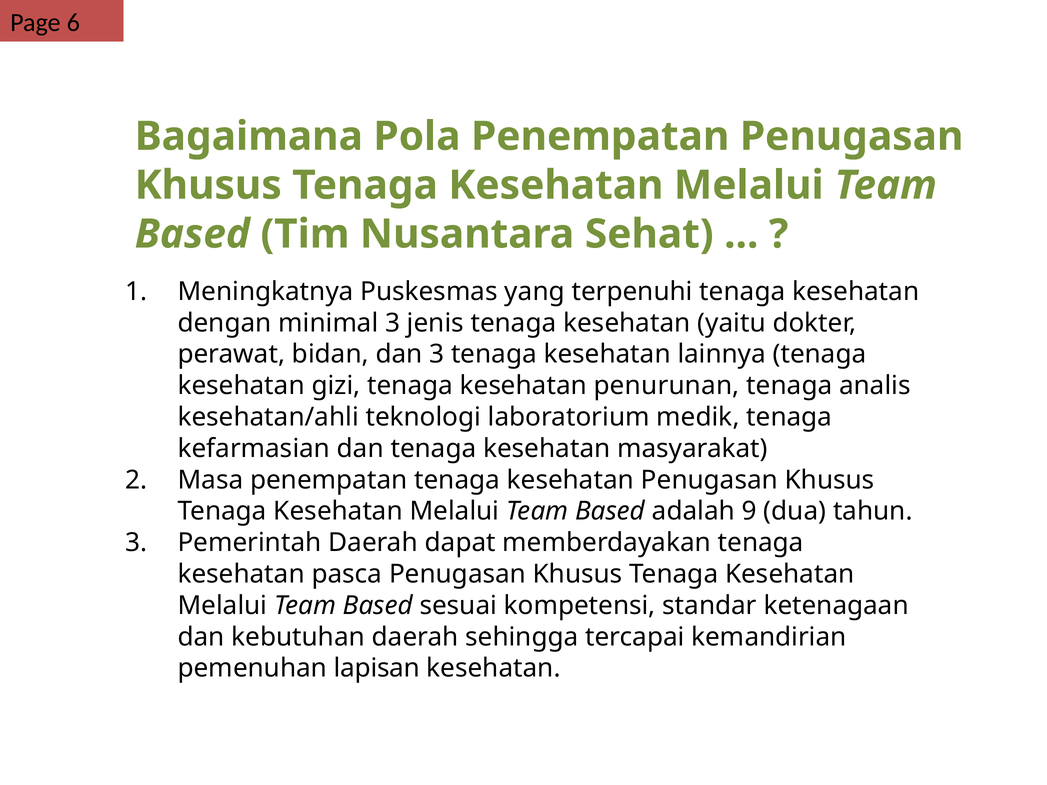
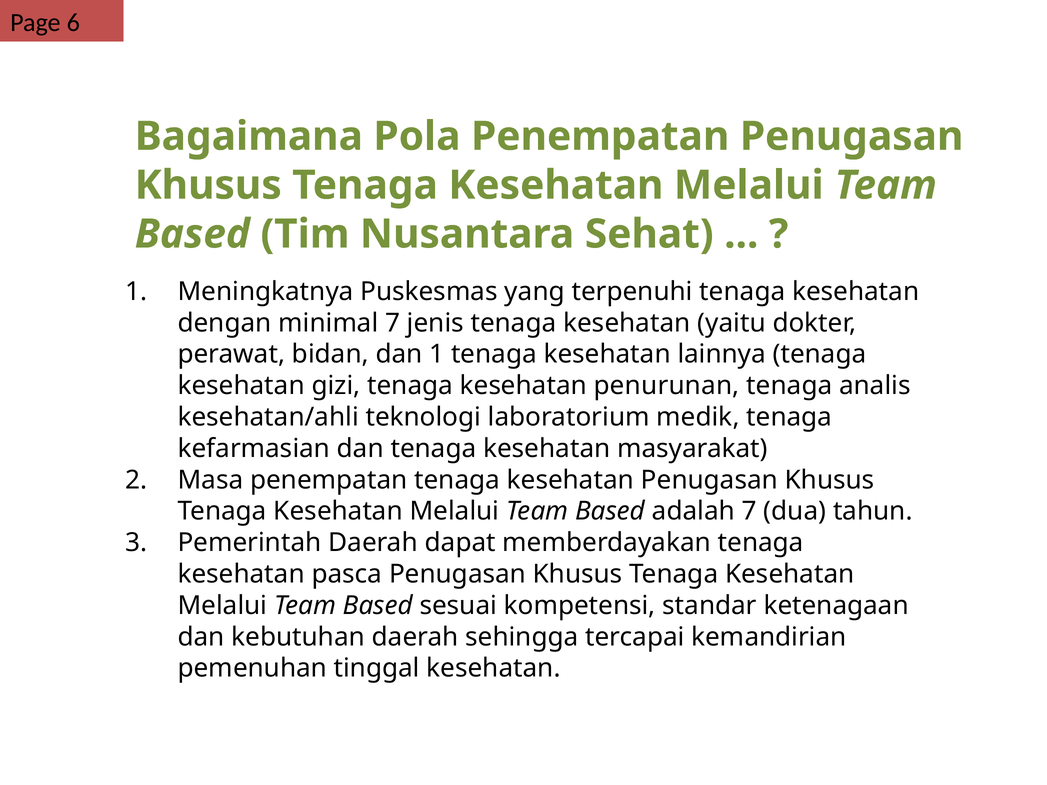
minimal 3: 3 -> 7 (393, 323)
dan 3: 3 -> 1 (437, 354)
adalah 9: 9 -> 7 (749, 511)
lapisan: lapisan -> tinggal (377, 669)
